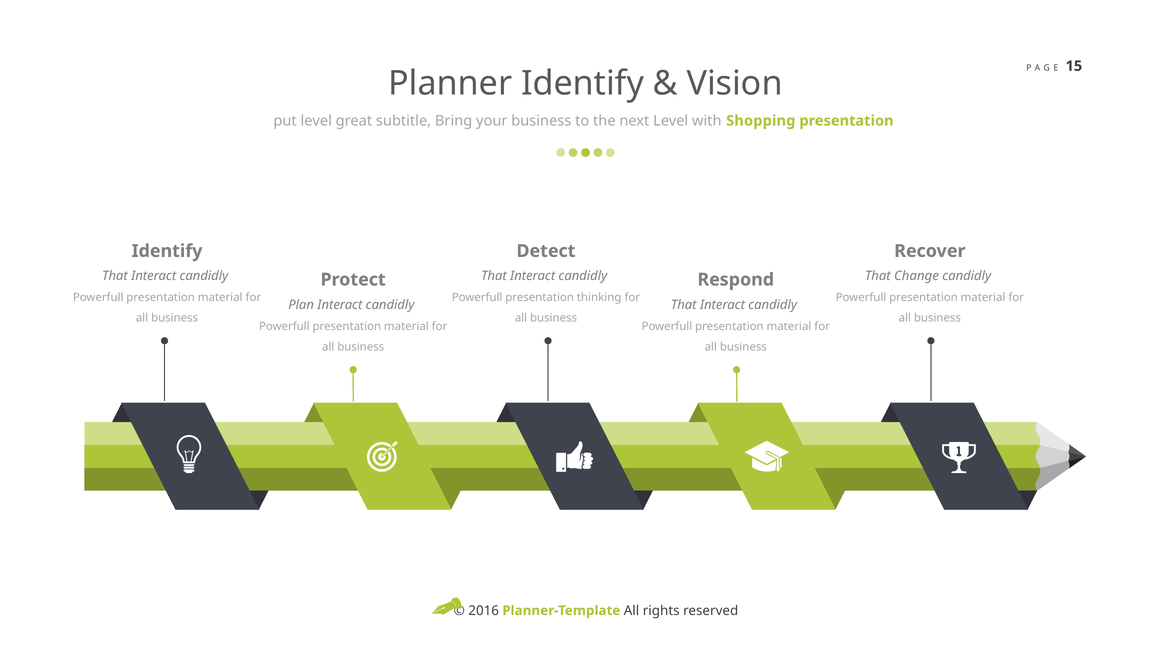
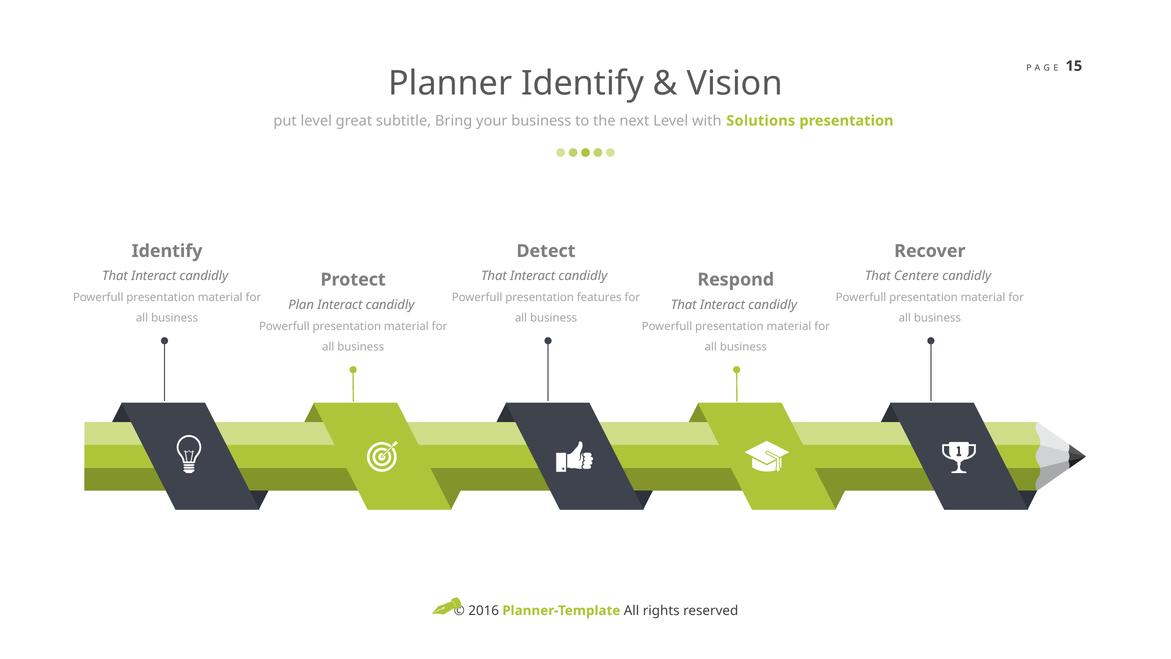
Shopping: Shopping -> Solutions (761, 121)
Change: Change -> Centere (916, 276)
thinking: thinking -> features (599, 298)
